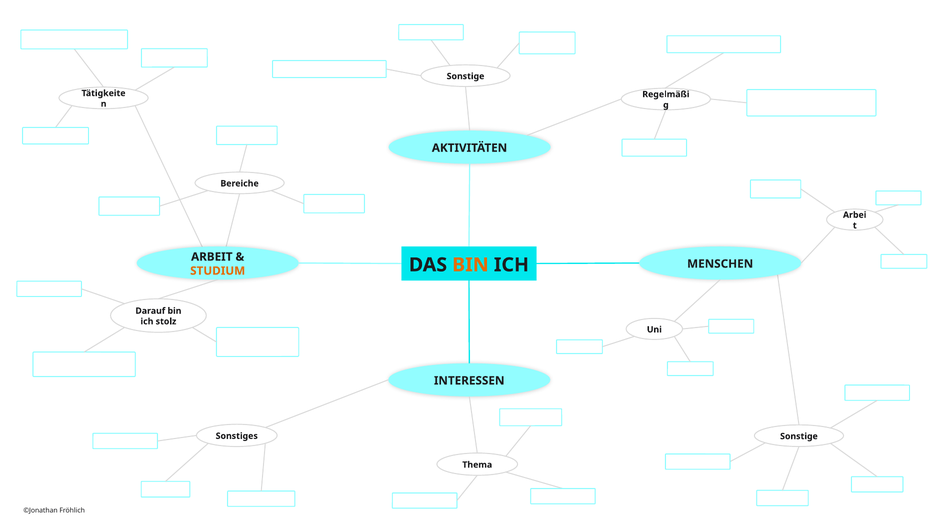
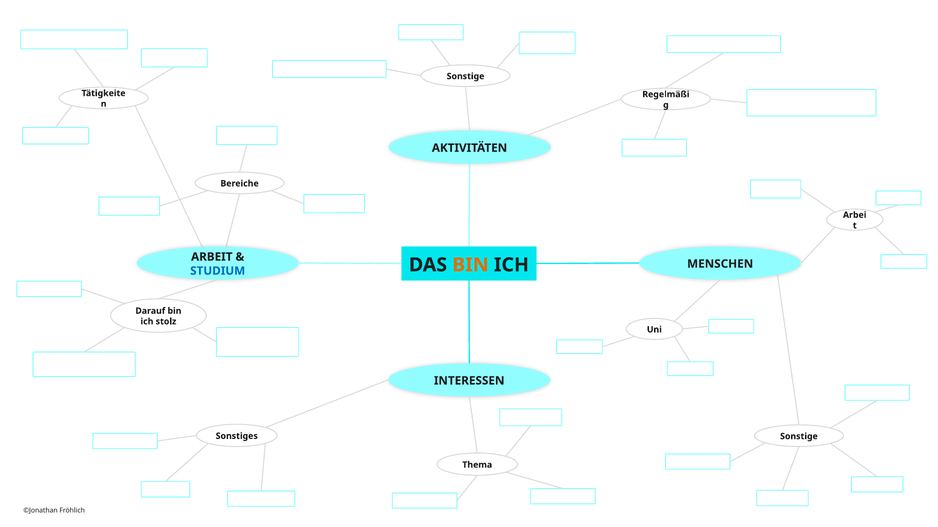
STUDIUM colour: orange -> blue (218, 271)
